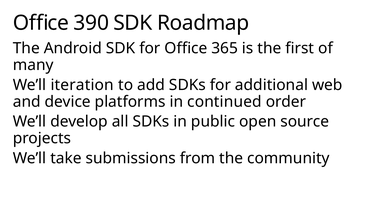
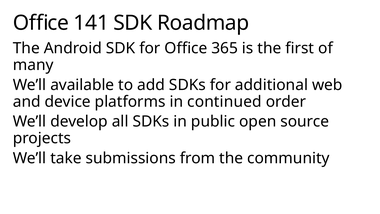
390: 390 -> 141 (91, 23)
iteration: iteration -> available (82, 85)
